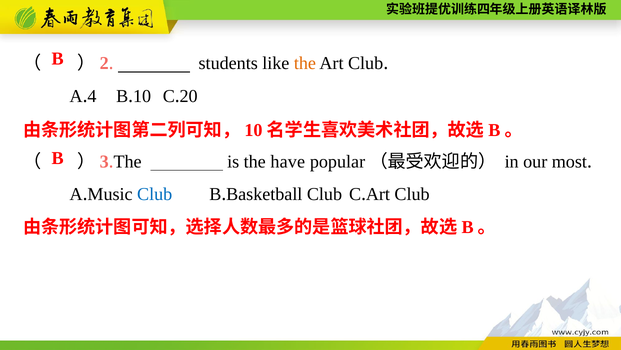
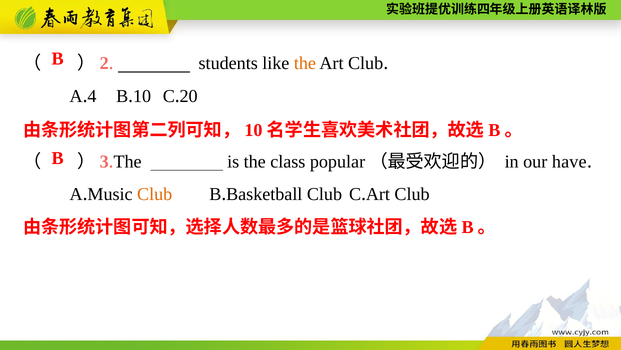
have: have -> class (288, 161)
most: most -> have (569, 161)
Club colour: blue -> orange (155, 194)
